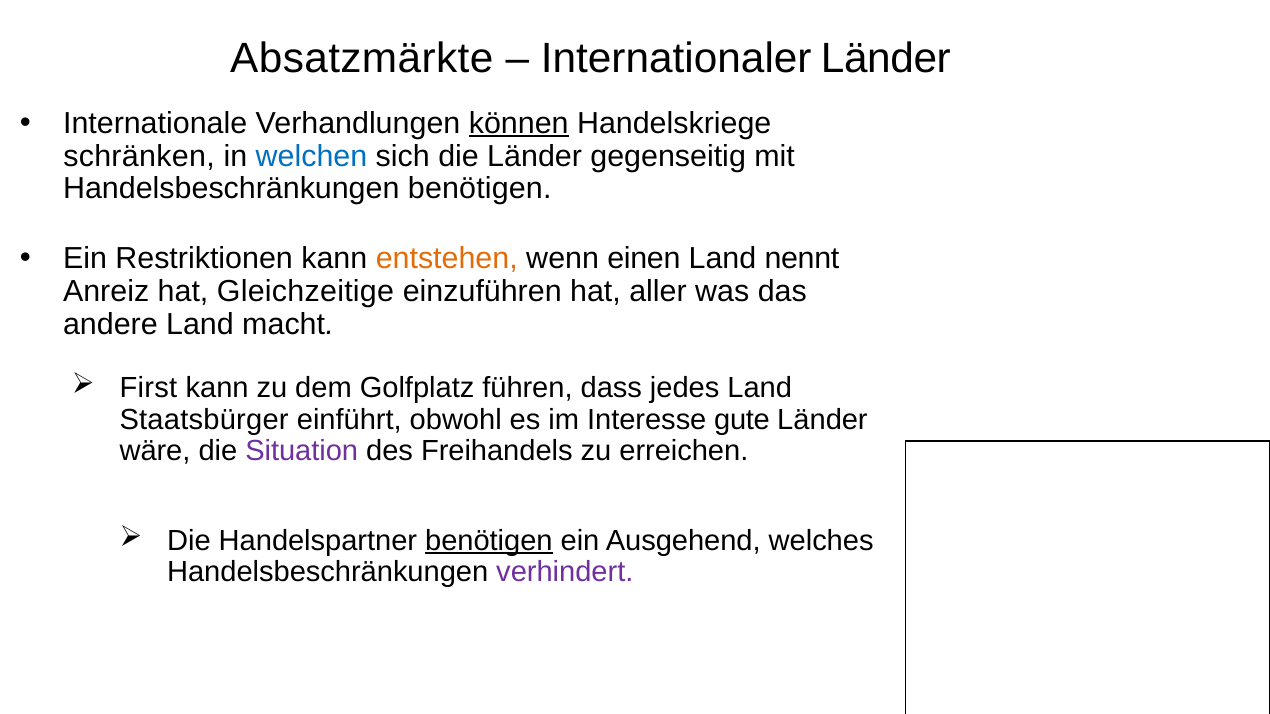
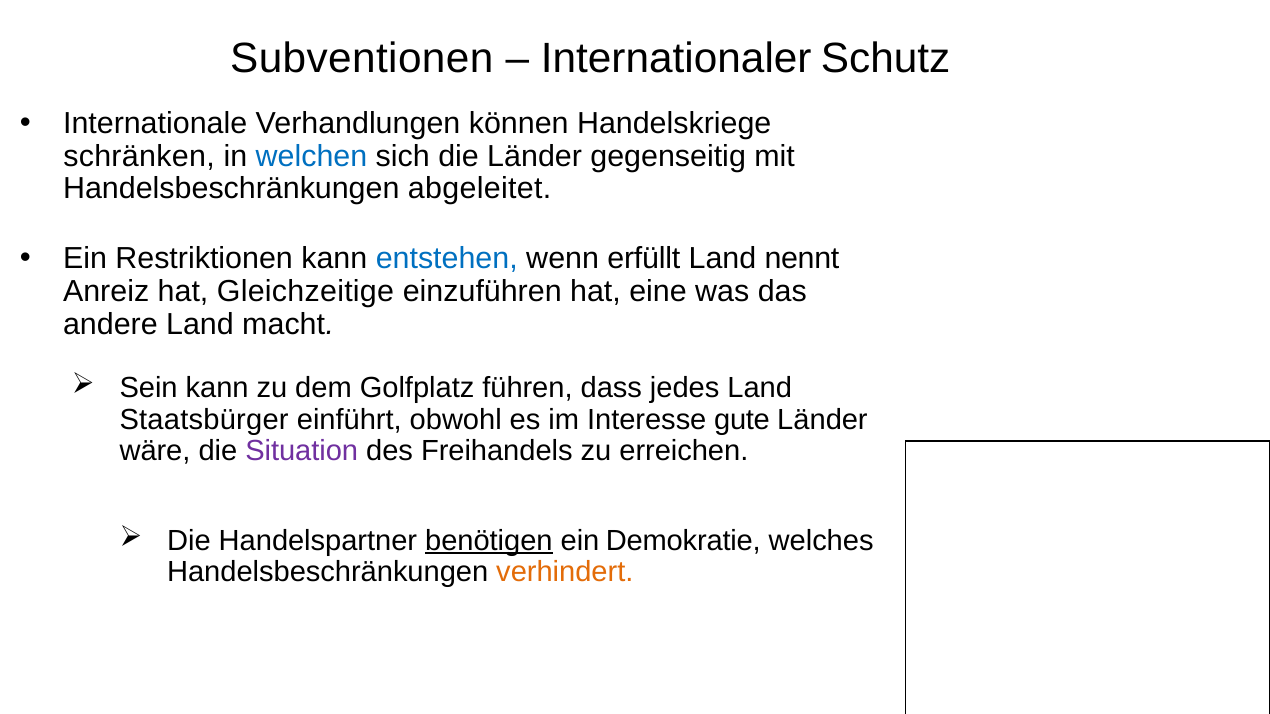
Absatzmärkte: Absatzmärkte -> Subventionen (362, 59)
Internationaler Länder: Länder -> Schutz (886, 59)
können underline: present -> none (519, 123)
Handelsbeschränkungen benötigen: benötigen -> abgeleitet (480, 189)
entstehen colour: orange -> blue (447, 259)
einen: einen -> erfüllt (644, 259)
aller: aller -> eine (658, 291)
First: First -> Sein (149, 389)
Ausgehend: Ausgehend -> Demokratie (683, 541)
verhindert colour: purple -> orange (565, 573)
